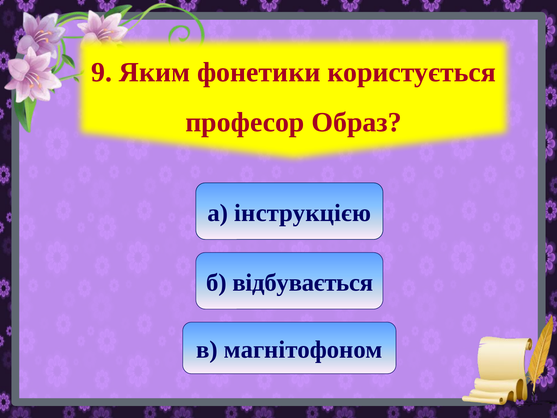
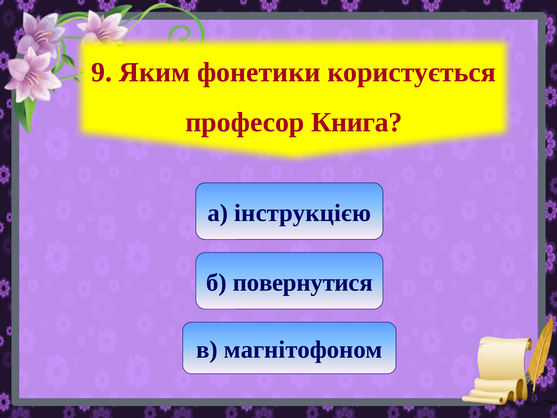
Образ: Образ -> Книга (357, 122)
відбувається: відбувається -> повернутися (303, 282)
